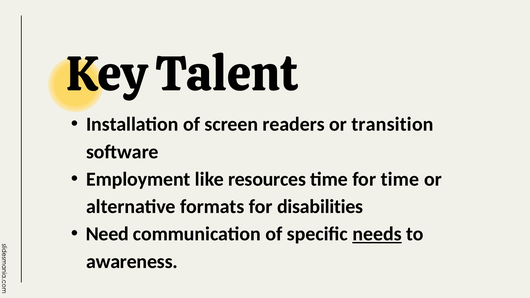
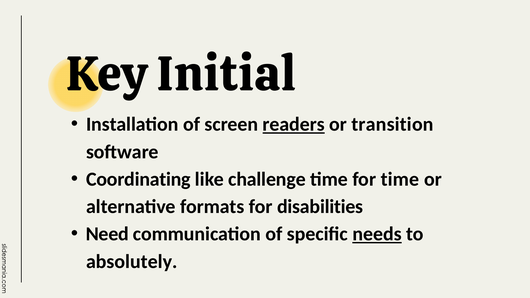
Talent: Talent -> Initial (227, 75)
readers underline: none -> present (294, 124)
Employment: Employment -> Coordinating (138, 179)
resources: resources -> challenge (267, 179)
awareness: awareness -> absolutely (132, 262)
